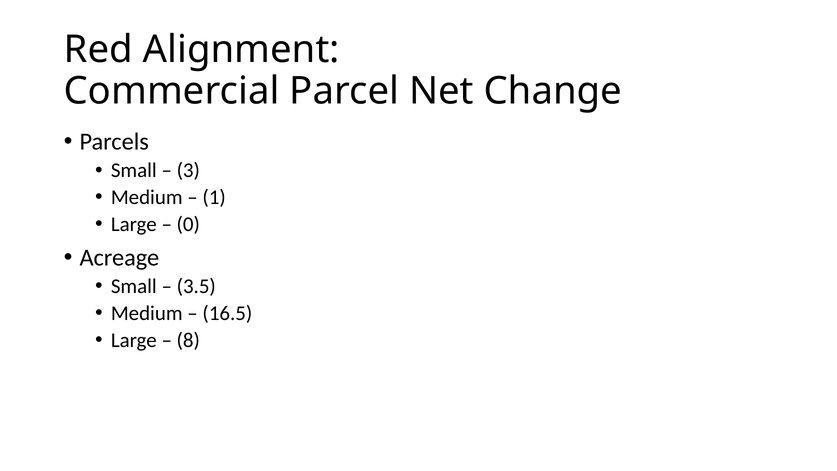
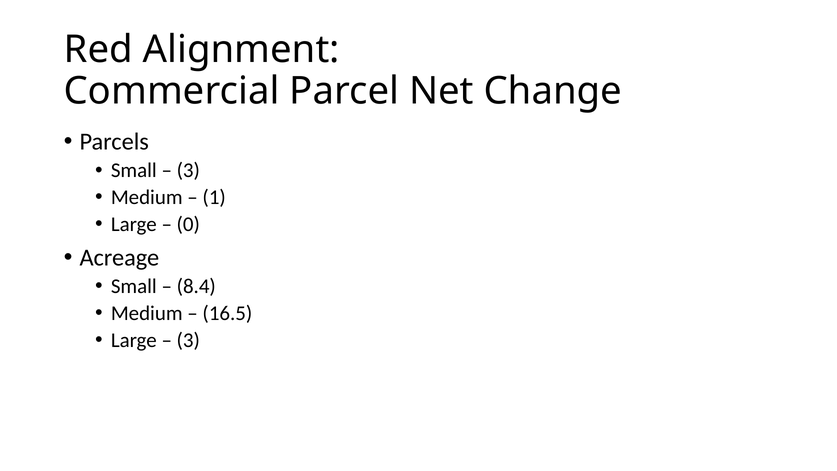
3.5: 3.5 -> 8.4 (196, 286)
8: 8 -> 3 (188, 340)
